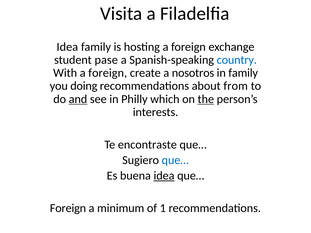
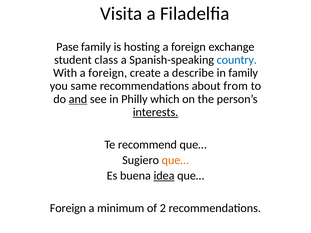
Idea: Idea -> Pase (67, 47)
pase: pase -> class (106, 60)
nosotros: nosotros -> describe (193, 73)
doing: doing -> same (84, 86)
the underline: present -> none (206, 99)
interests underline: none -> present (156, 112)
encontraste: encontraste -> recommend (147, 145)
que… colour: blue -> orange (175, 160)
1: 1 -> 2 (163, 208)
